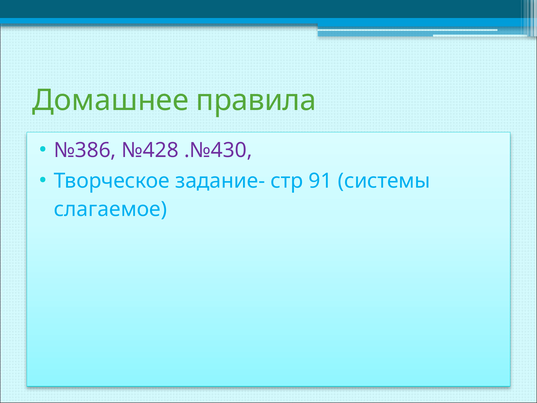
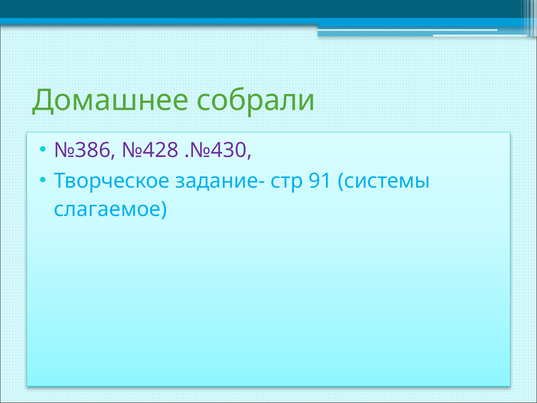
правила: правила -> собрали (256, 100)
